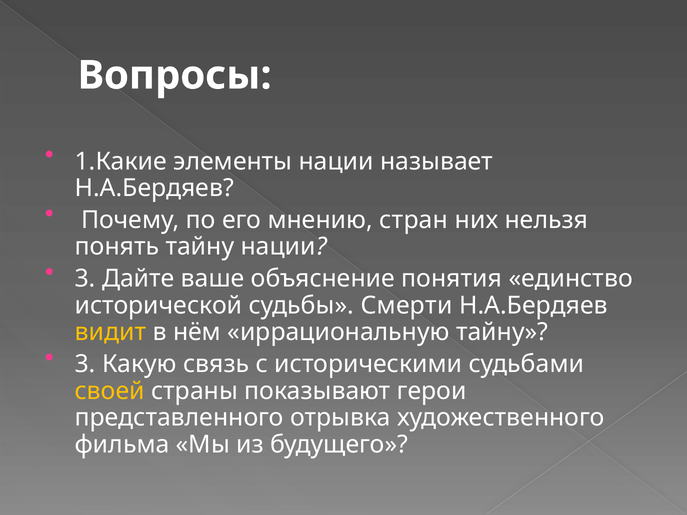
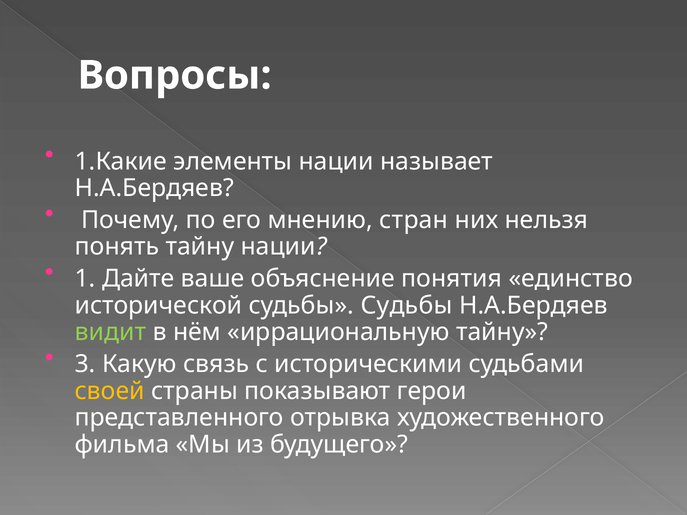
3: 3 -> 1 (85, 279)
судьбы Смерти: Смерти -> Судьбы (407, 306)
видит colour: yellow -> light green (110, 332)
